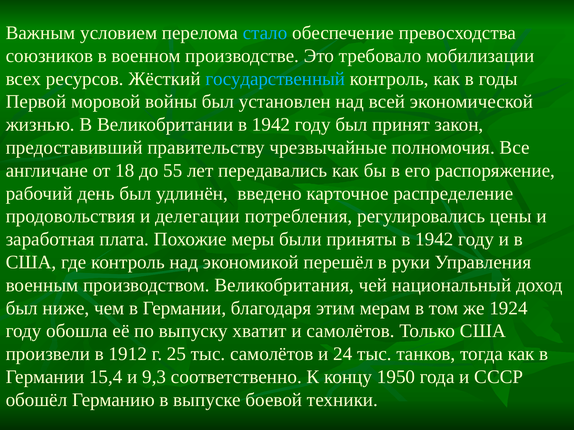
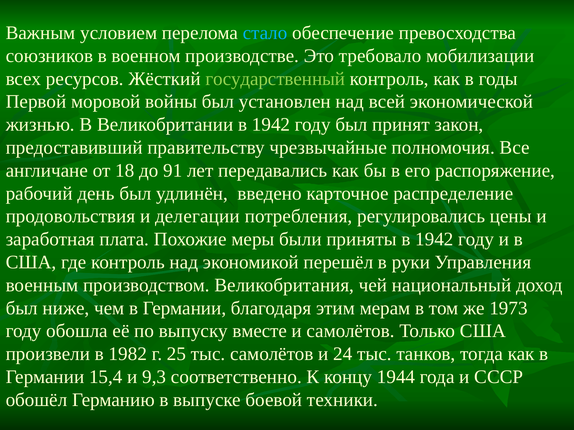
государственный colour: light blue -> light green (275, 79)
55: 55 -> 91 (173, 171)
1924: 1924 -> 1973 (509, 308)
хватит: хватит -> вместе (260, 331)
1912: 1912 -> 1982 (128, 354)
1950: 1950 -> 1944 (396, 377)
